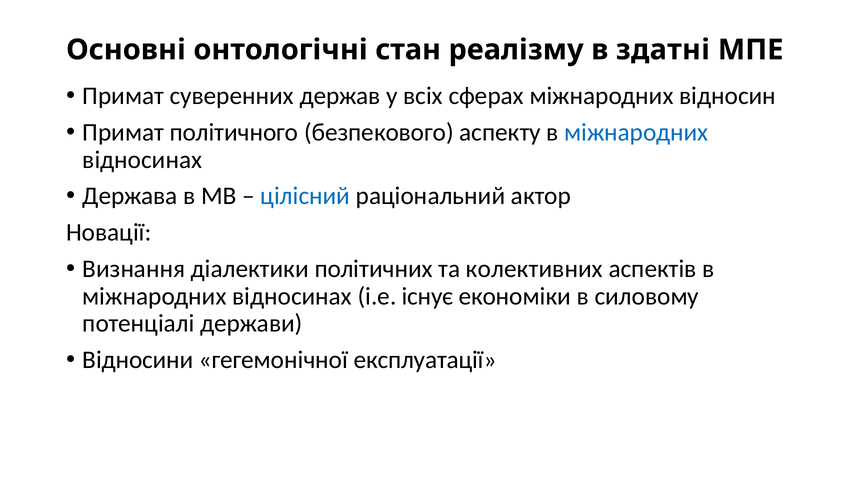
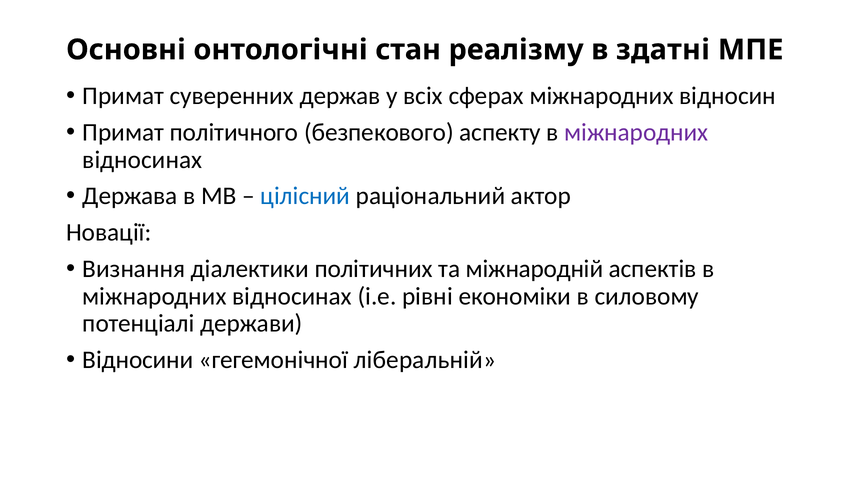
міжнародних colour: blue -> purple (636, 132)
колективних: колективних -> міжнародній (535, 269)
існує: існує -> рівні (427, 296)
експлуатації: експлуатації -> ліберальній (425, 360)
